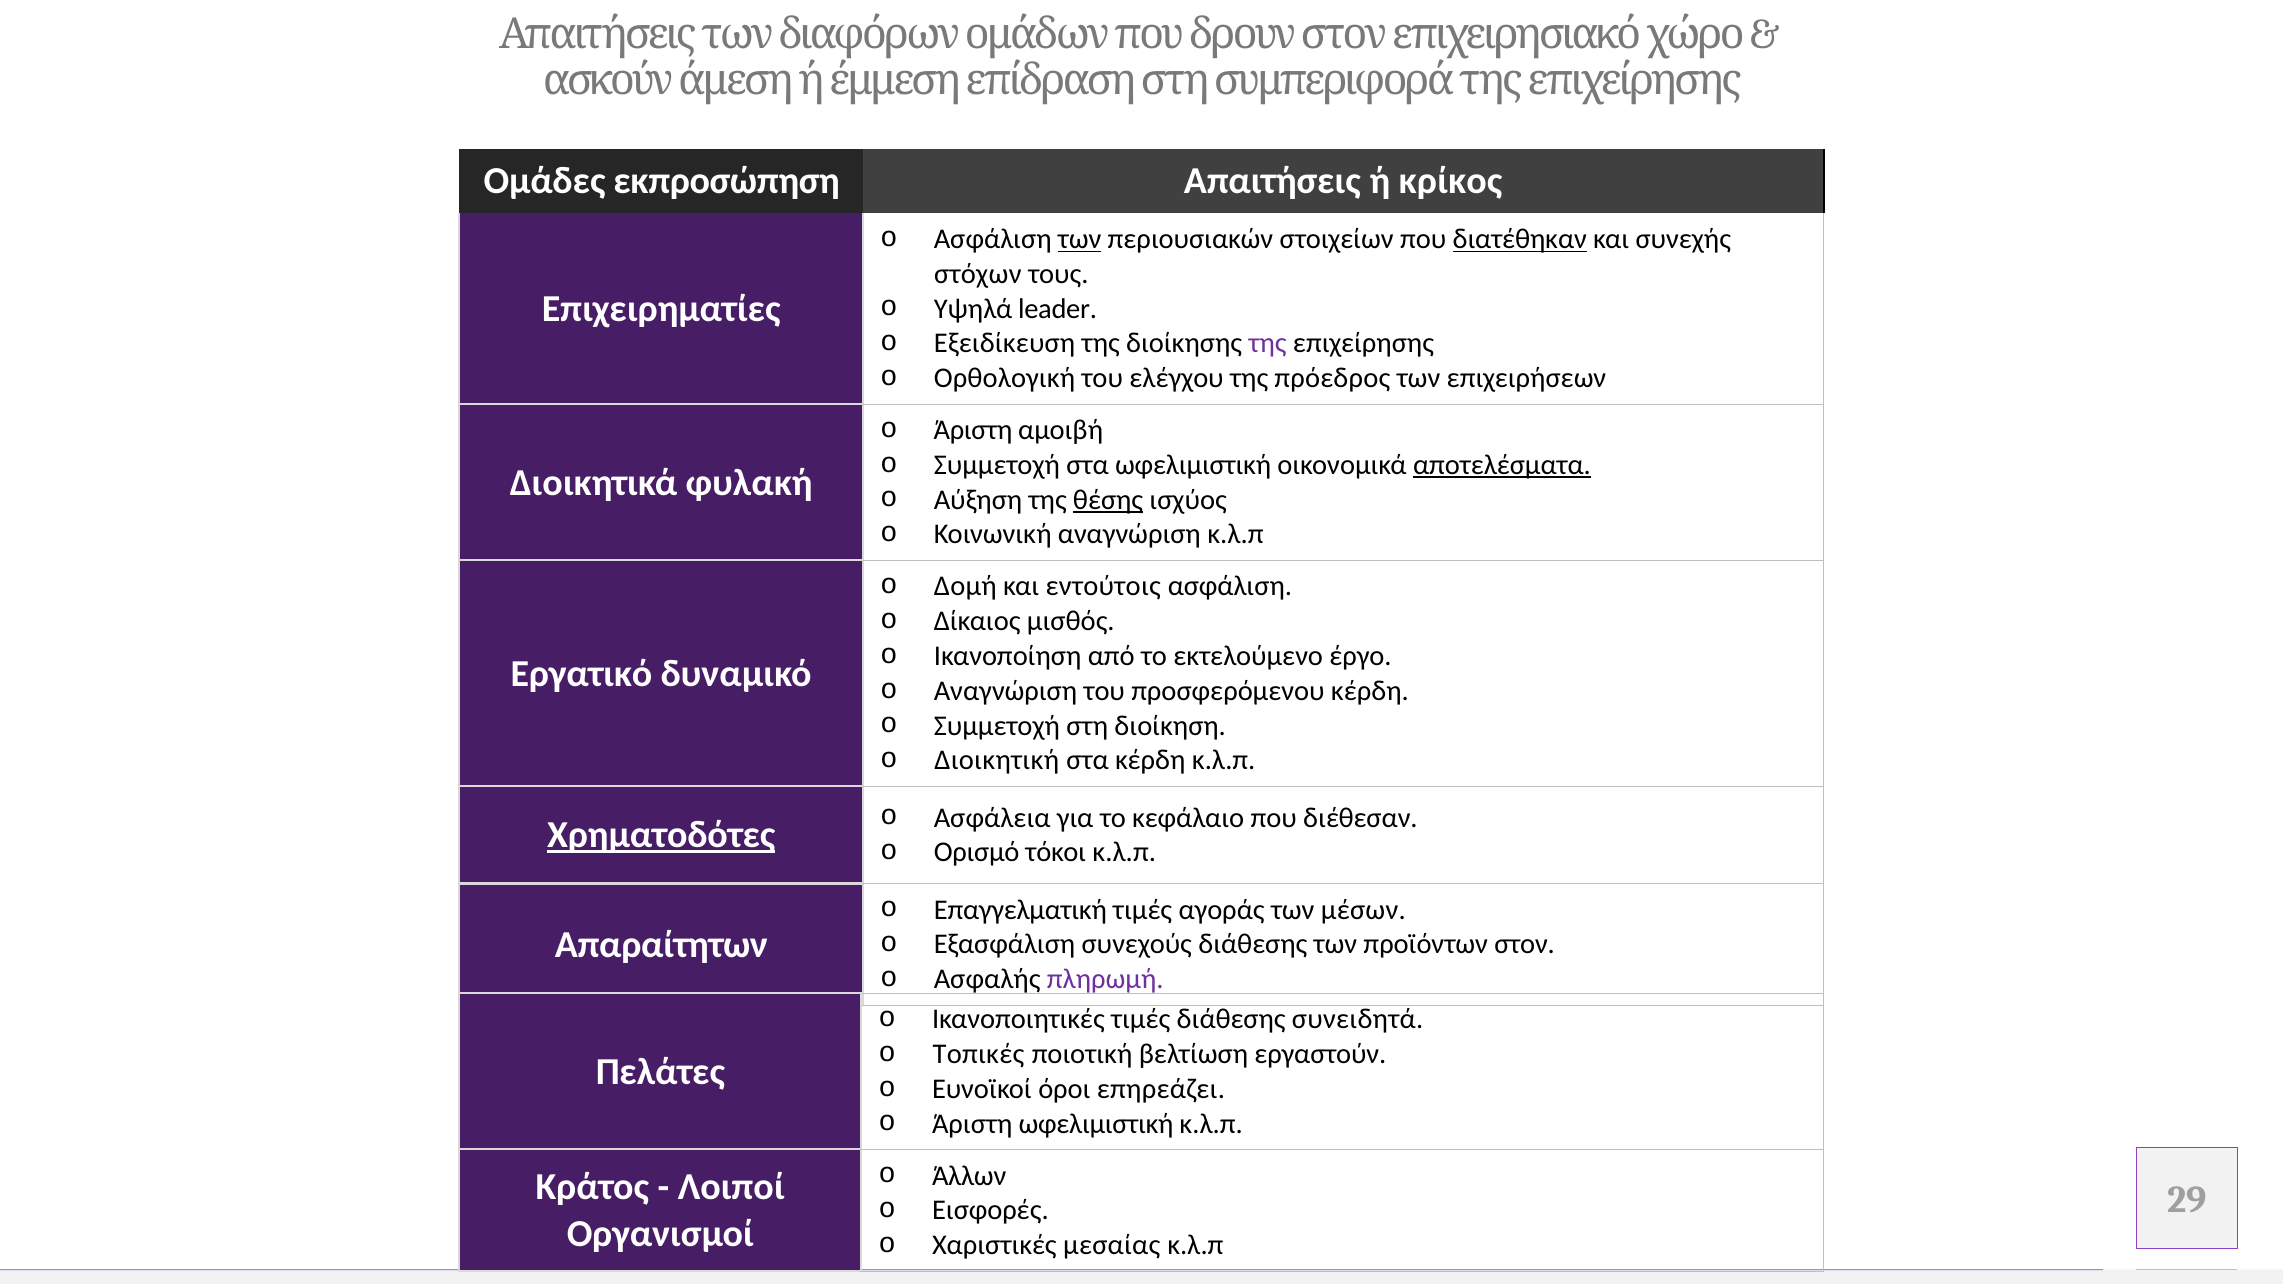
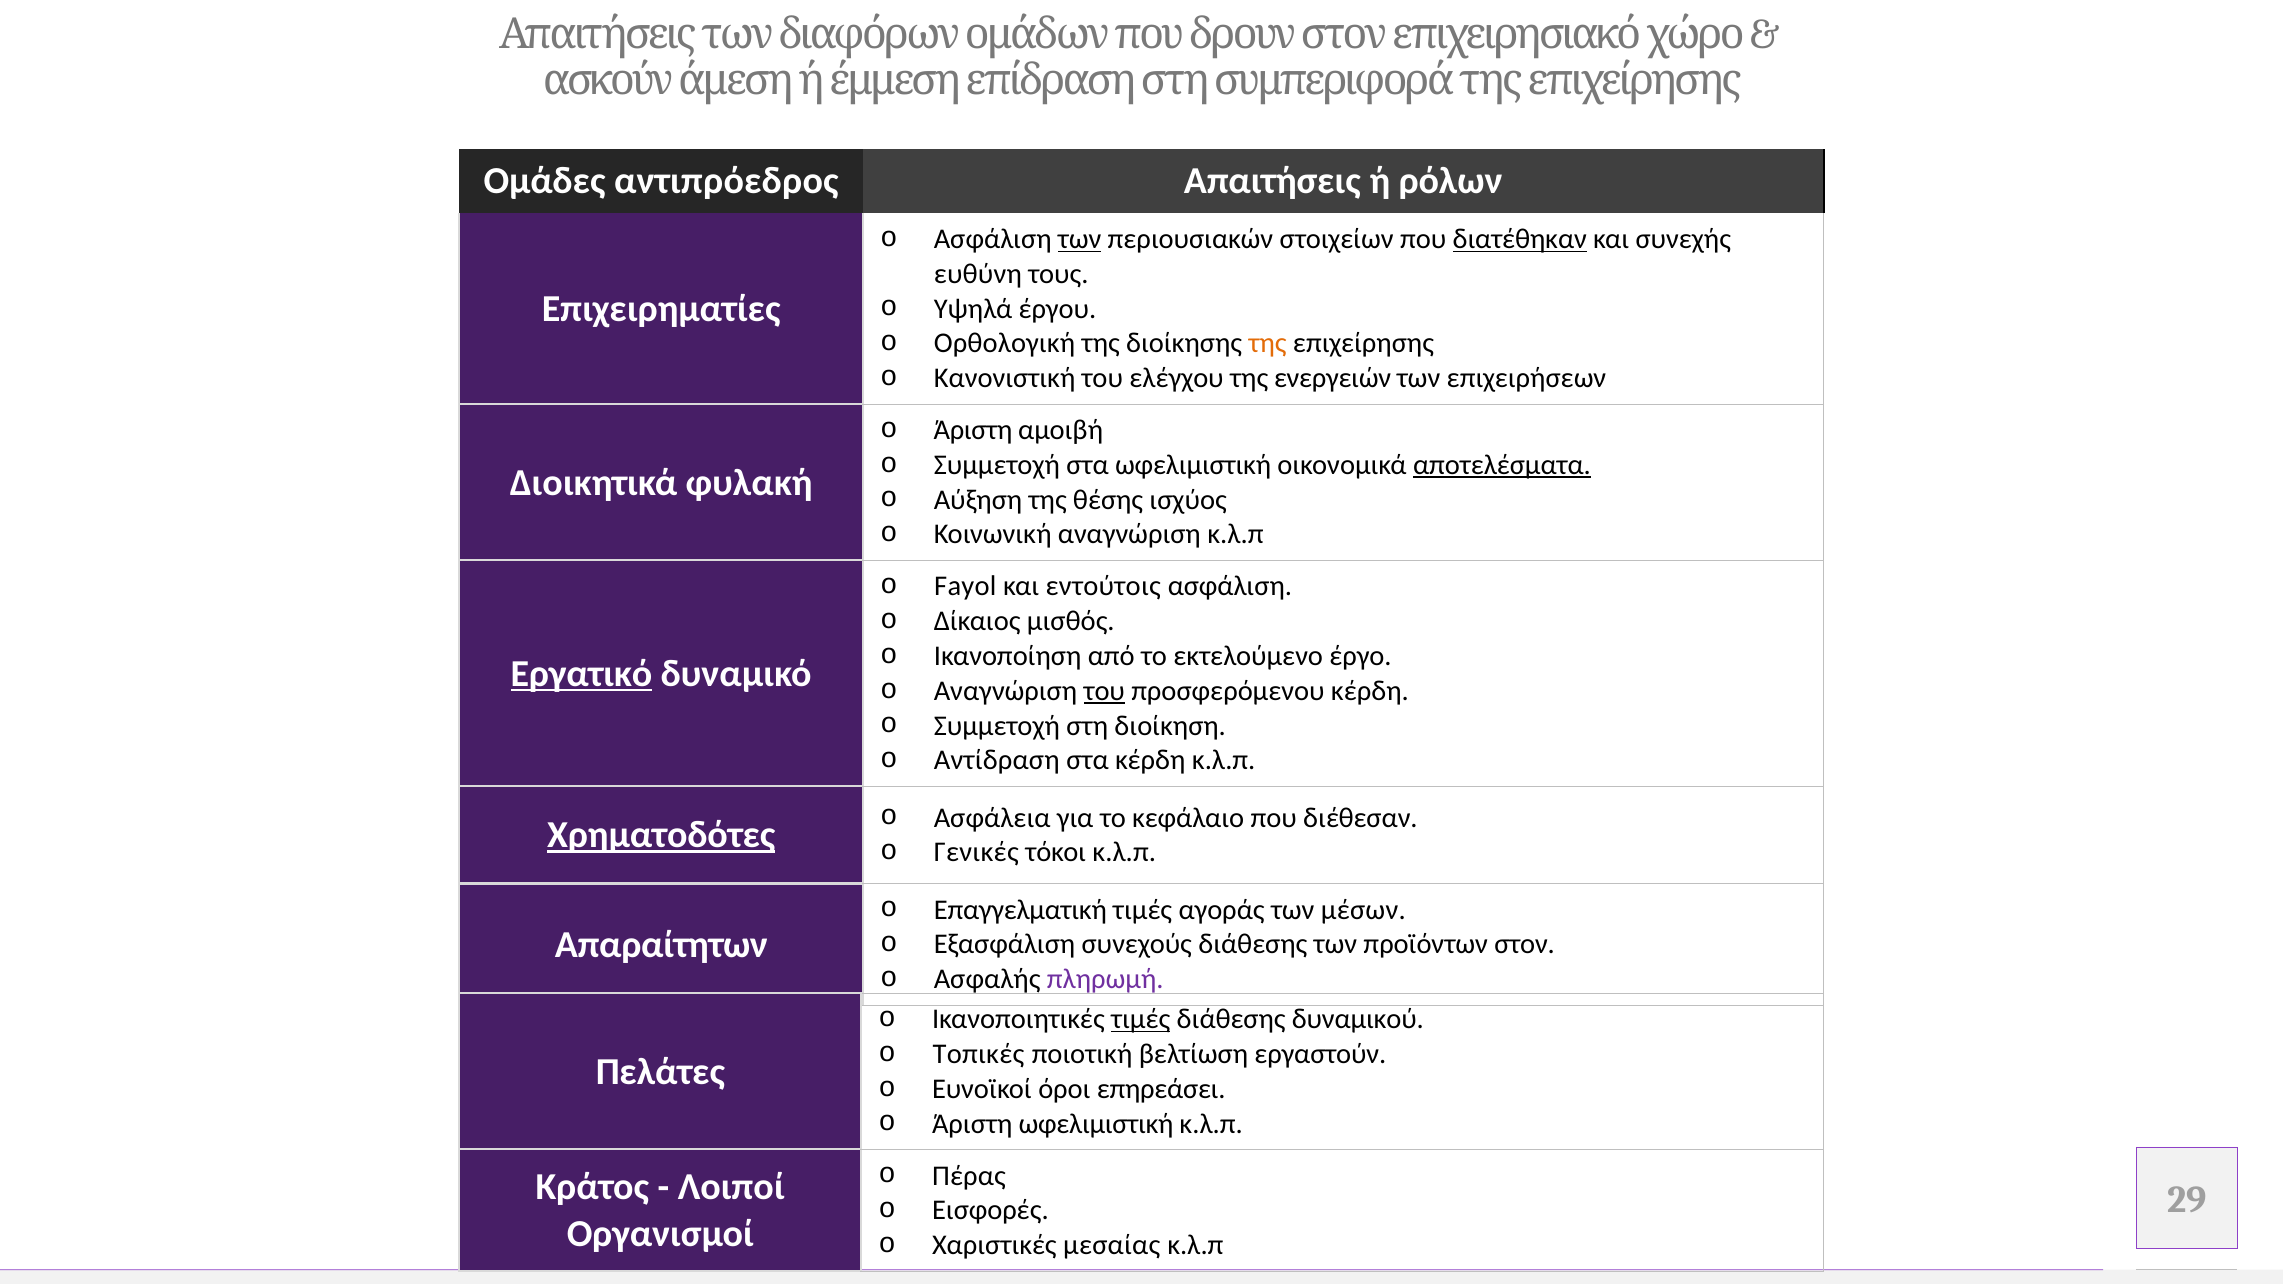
εκπροσώπηση: εκπροσώπηση -> αντιπρόεδρος (726, 181)
κρίκος: κρίκος -> ρόλων (1451, 181)
στόχων: στόχων -> ευθύνη (978, 274)
leader: leader -> έργου (1057, 309)
Εξειδίκευση: Εξειδίκευση -> Ορθολογική (1005, 343)
της colour: purple -> orange (1268, 343)
Ορθολογική: Ορθολογική -> Κανονιστική (1005, 378)
πρόεδρος: πρόεδρος -> ενεργειών (1333, 378)
θέσης underline: present -> none (1108, 500)
Δομή: Δομή -> Fayol (965, 587)
Εργατικό underline: none -> present (581, 674)
του underline: none -> present (1104, 691)
Διοικητική: Διοικητική -> Αντίδραση (997, 760)
Ορισμό: Ορισμό -> Γενικές (976, 853)
τιμές underline: none -> present (1141, 1019)
συνειδητά: συνειδητά -> δυναμικού (1358, 1019)
επηρεάζει: επηρεάζει -> επηρεάσει (1161, 1089)
Άλλων: Άλλων -> Πέρας (969, 1176)
